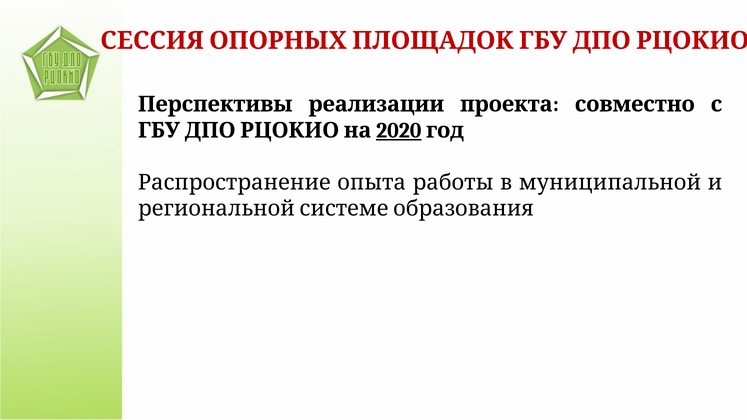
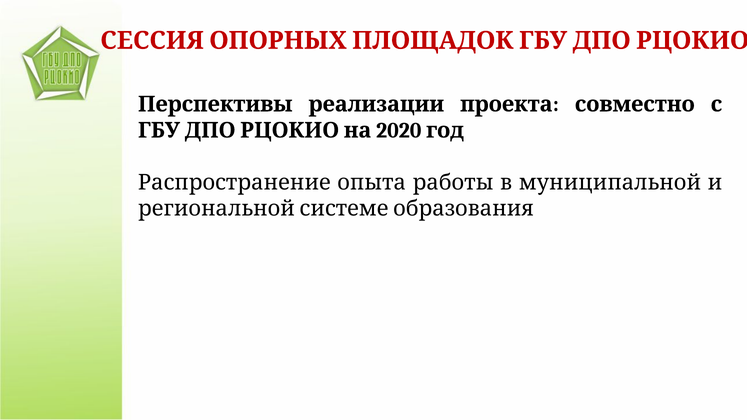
2020 underline: present -> none (399, 130)
